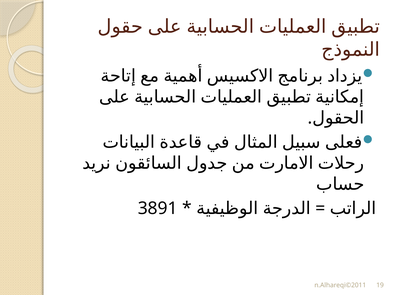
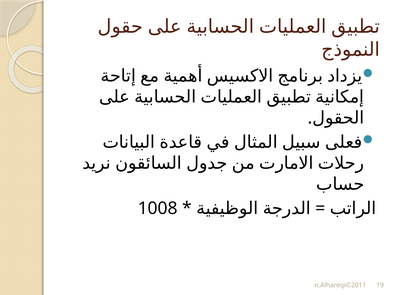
3891: 3891 -> 1008 (158, 208)
